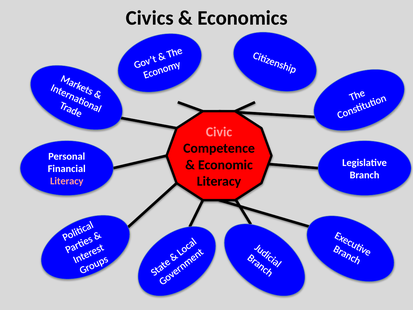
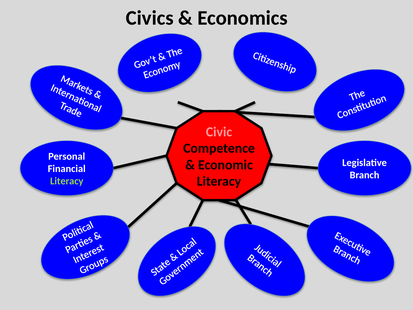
Literacy colour: pink -> light green (67, 181)
